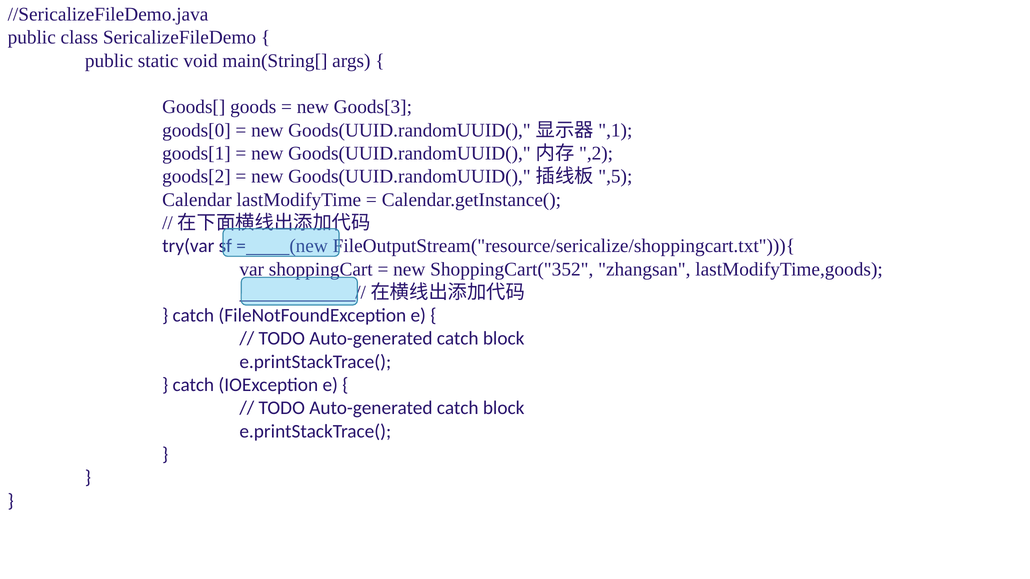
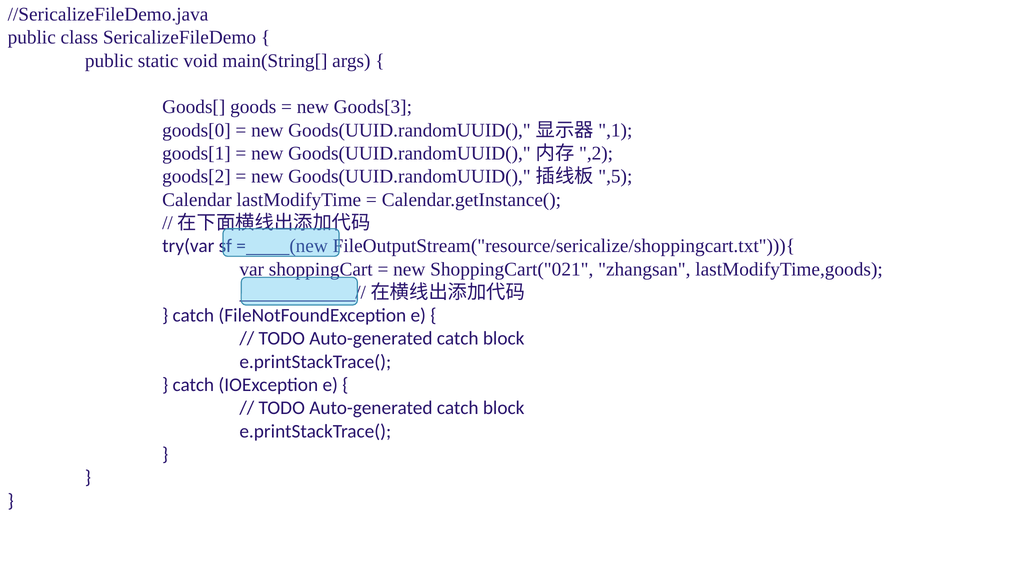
ShoppingCart("352: ShoppingCart("352 -> ShoppingCart("021 (512, 269)
